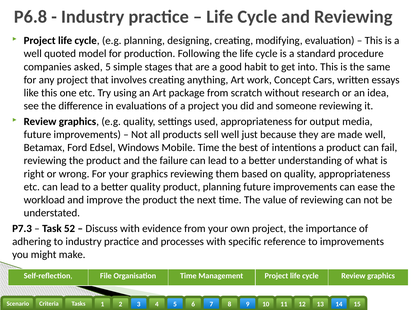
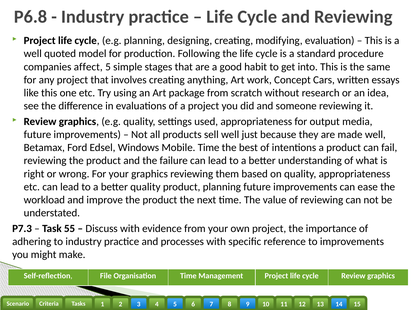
asked: asked -> affect (88, 67)
52: 52 -> 55 (70, 228)
